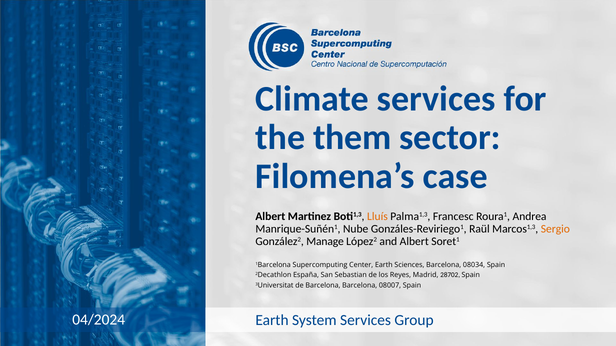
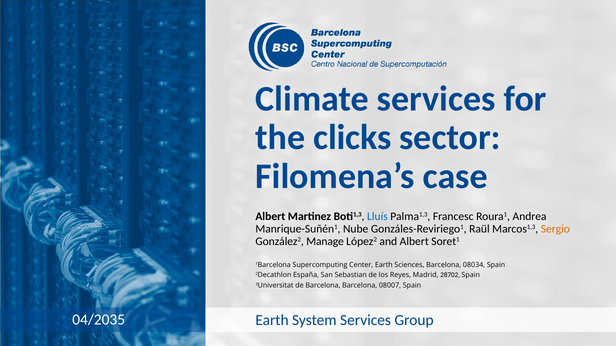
them: them -> clicks (352, 138)
Lluís colour: orange -> blue (377, 217)
04/2024: 04/2024 -> 04/2035 (99, 320)
